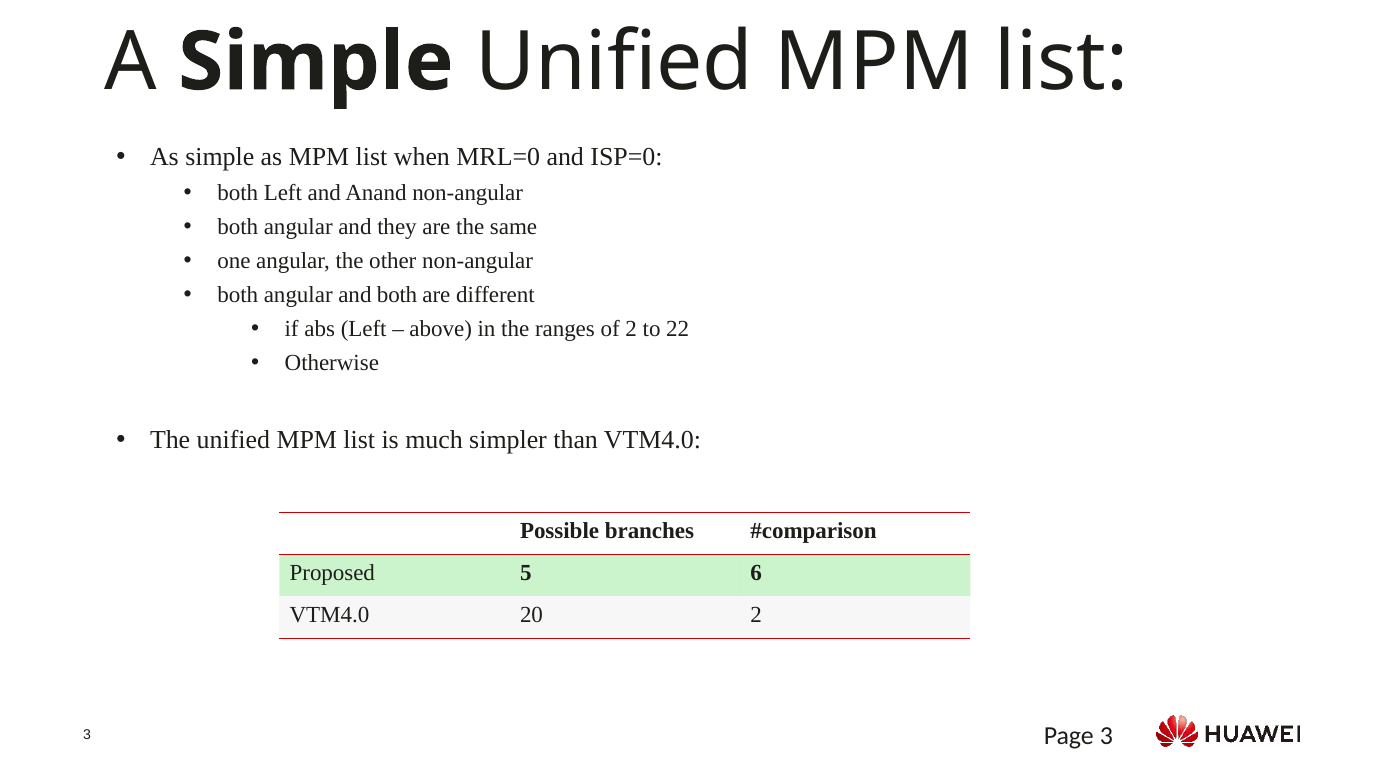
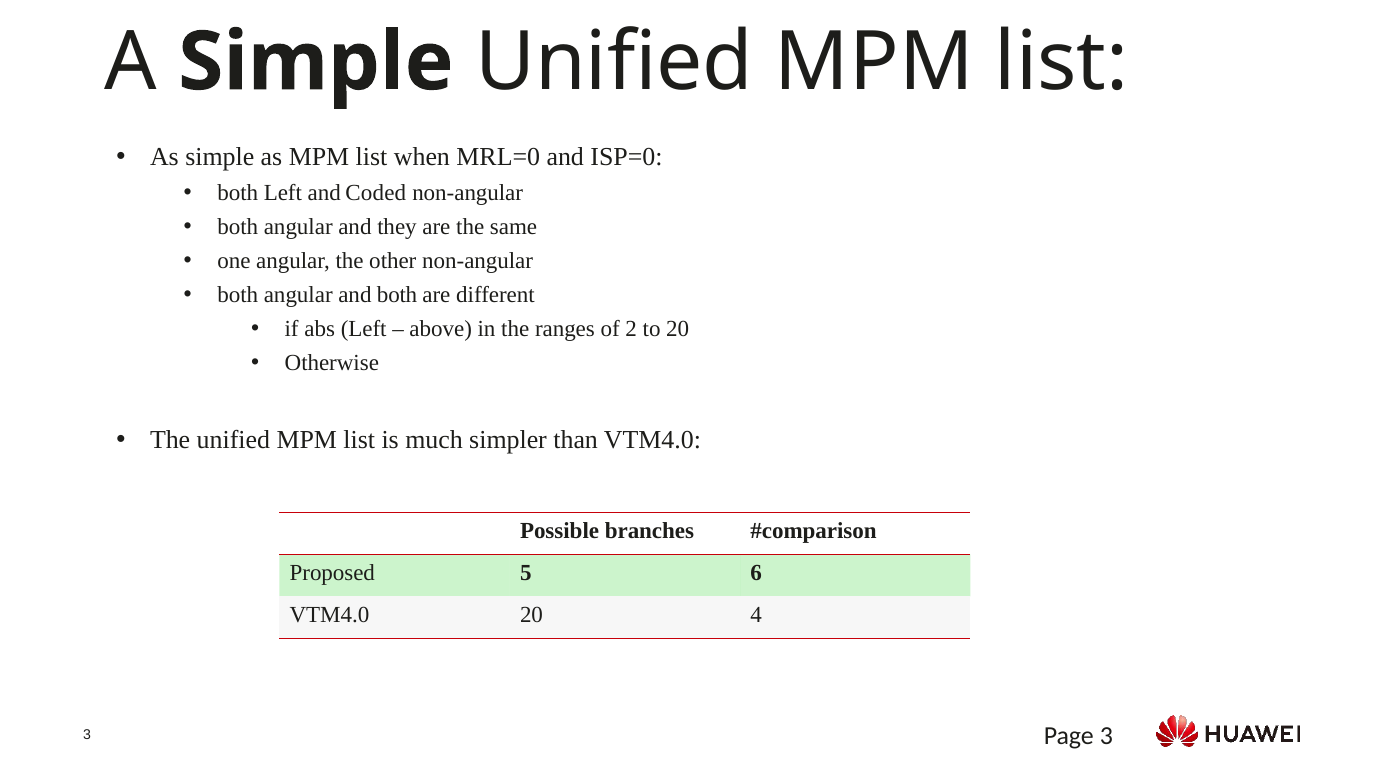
Anand: Anand -> Coded (376, 193)
to 22: 22 -> 20 (678, 329)
20 2: 2 -> 4 (756, 615)
